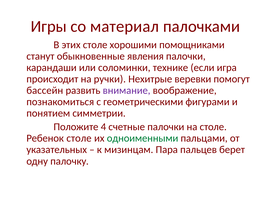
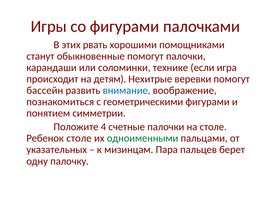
со материал: материал -> фигурами (125, 26)
этих столе: столе -> рвать (95, 45)
обыкновенные явления: явления -> помогут (145, 56)
ручки: ручки -> детям (110, 79)
внимание colour: purple -> blue (127, 90)
